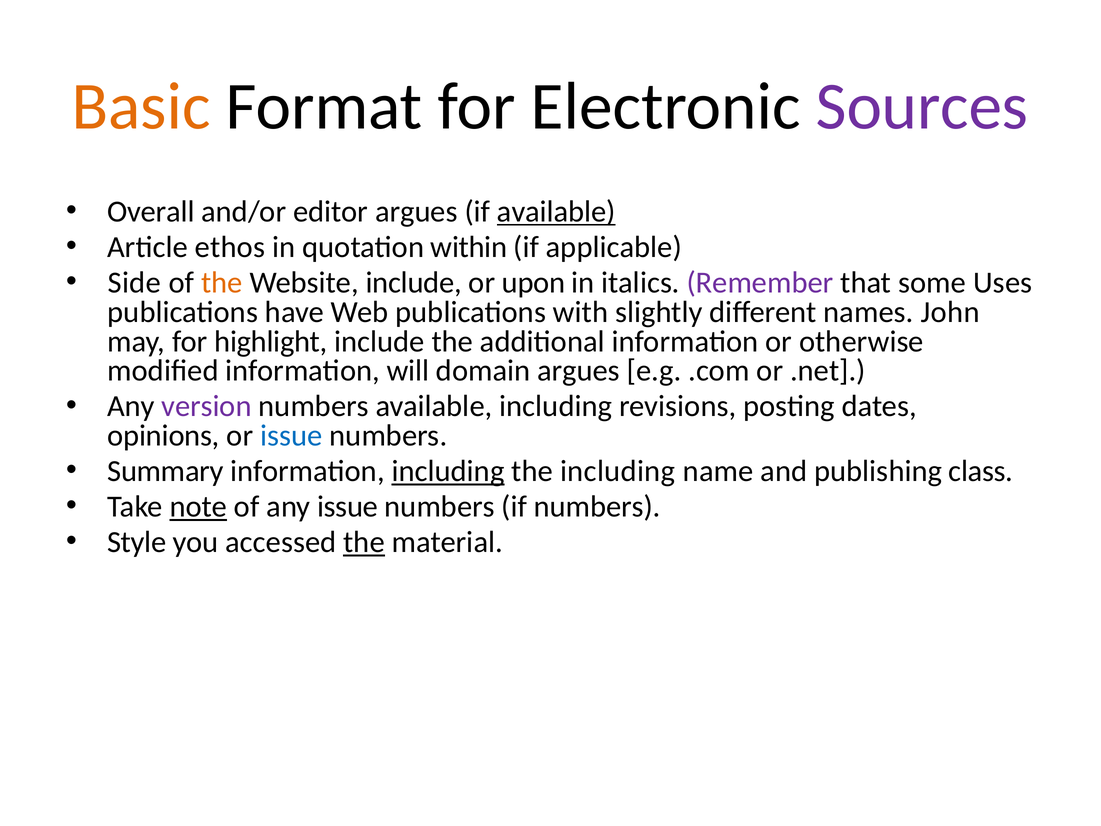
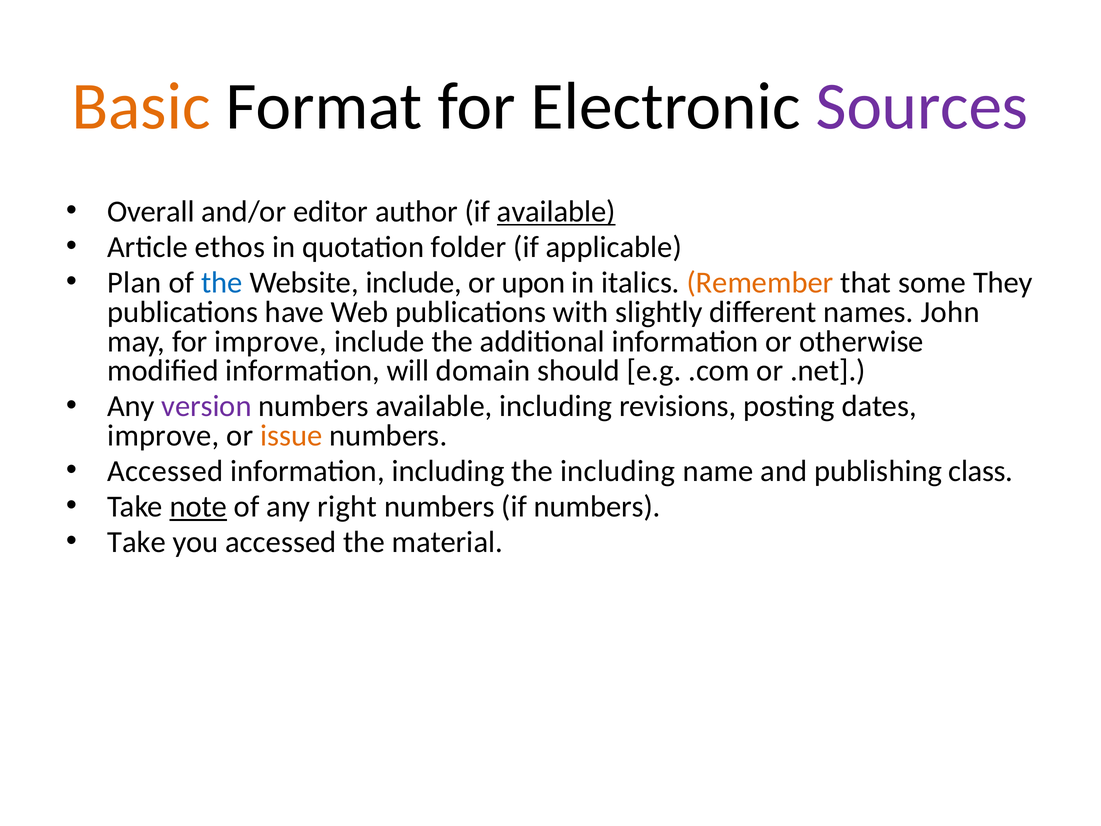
editor argues: argues -> author (416, 212)
within: within -> folder (469, 247)
Side: Side -> Plan (134, 283)
the colour: orange -> blue (222, 283)
Remember colour: purple -> orange (760, 283)
Uses: Uses -> They (1003, 283)
for highlight: highlight -> improve (271, 341)
domain argues: argues -> should (579, 371)
opinions: opinions -> improve (163, 436)
issue colour: blue -> orange (291, 436)
Summary: Summary -> Accessed (165, 471)
including underline: present -> none (448, 471)
any issue: issue -> right (347, 507)
Style: Style -> Take (137, 542)
the underline: present -> none (364, 542)
